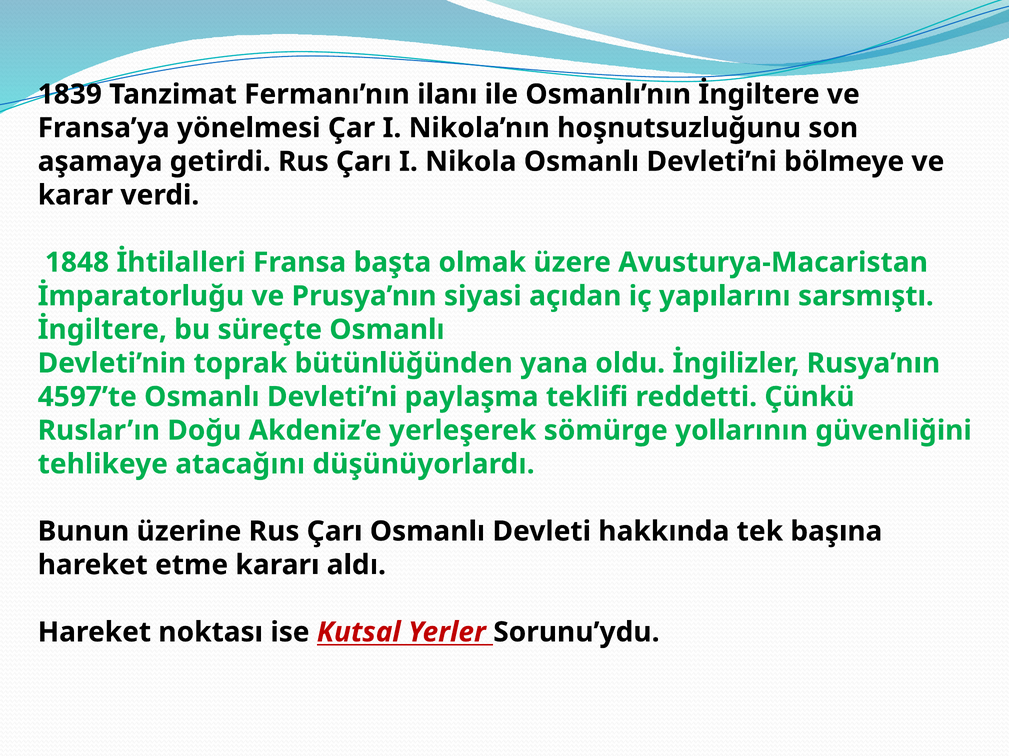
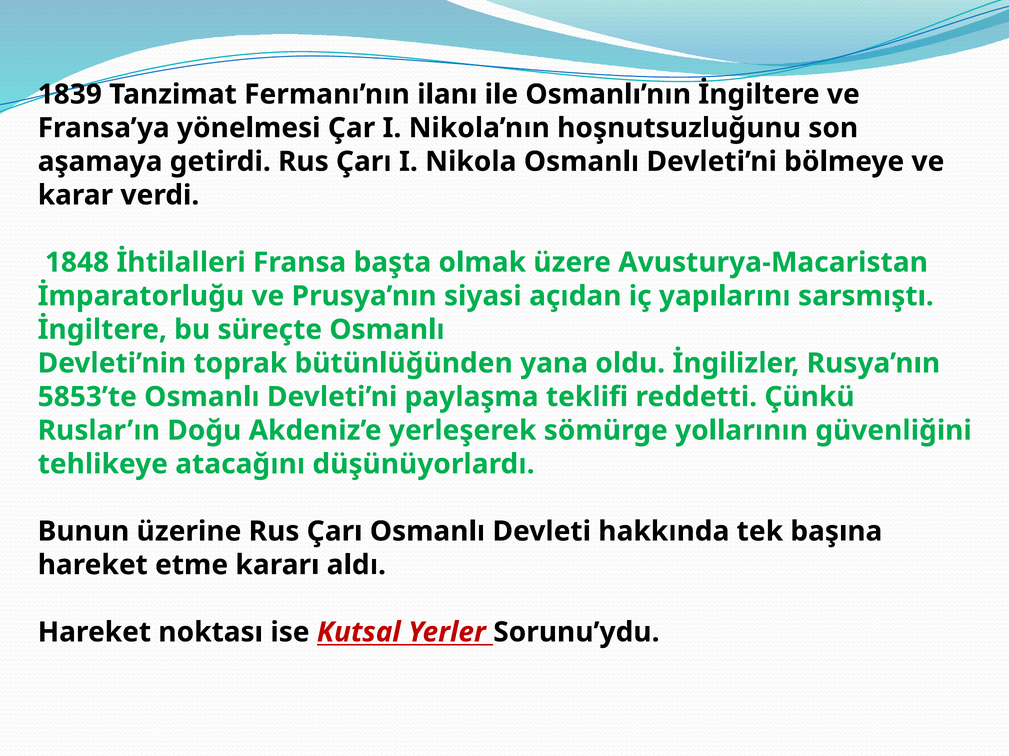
4597’te: 4597’te -> 5853’te (87, 397)
